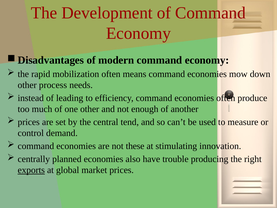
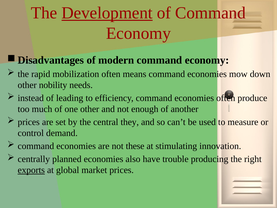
Development underline: none -> present (107, 13)
process: process -> nobility (53, 85)
tend: tend -> they (130, 122)
